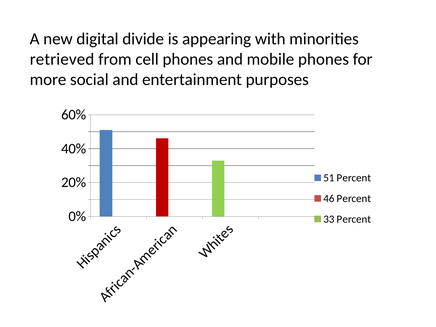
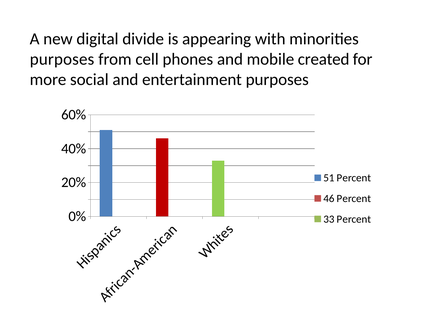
retrieved: retrieved -> purposes (62, 59)
mobile phones: phones -> created (324, 59)
